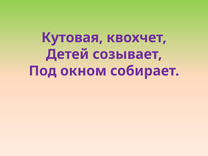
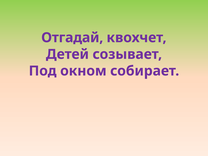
Кутовая: Кутовая -> Отгадай (72, 38)
